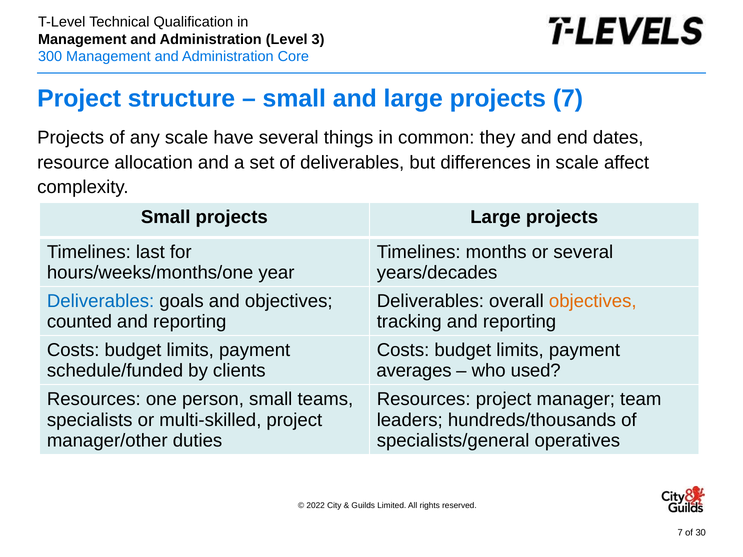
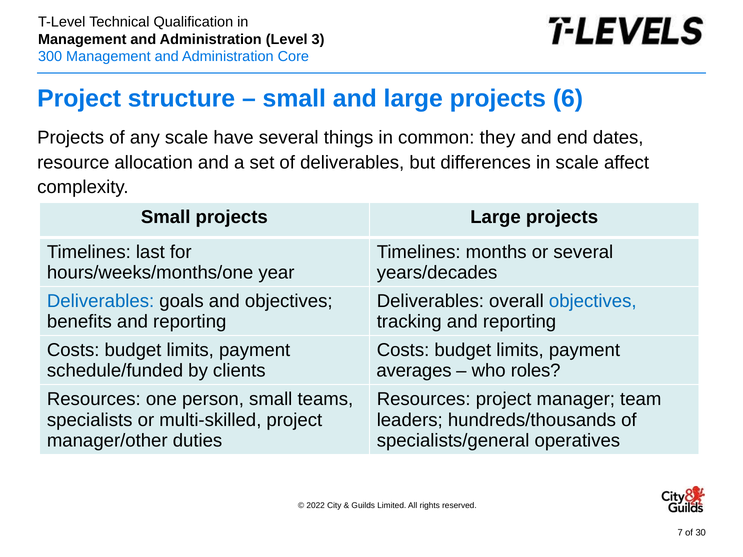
projects 7: 7 -> 6 (568, 99)
objectives colour: orange -> blue (593, 301)
counted: counted -> benefits (79, 322)
used: used -> roles (536, 371)
